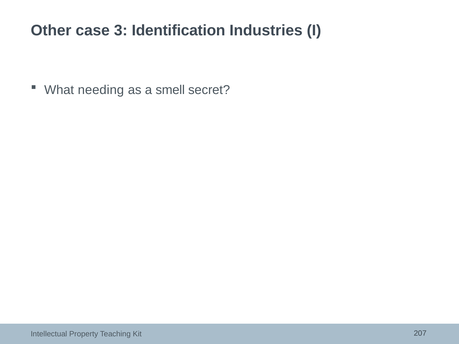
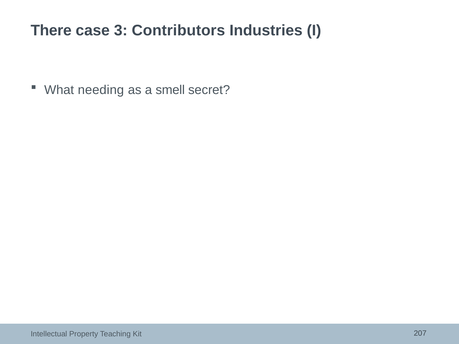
Other: Other -> There (51, 31)
Identification: Identification -> Contributors (178, 31)
